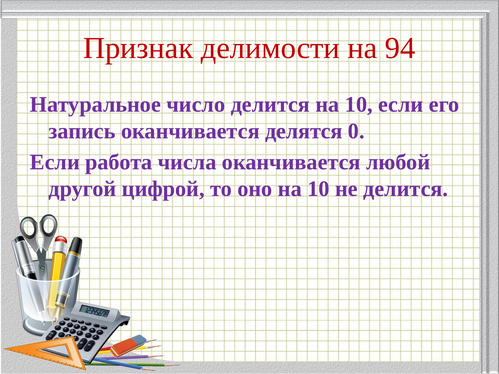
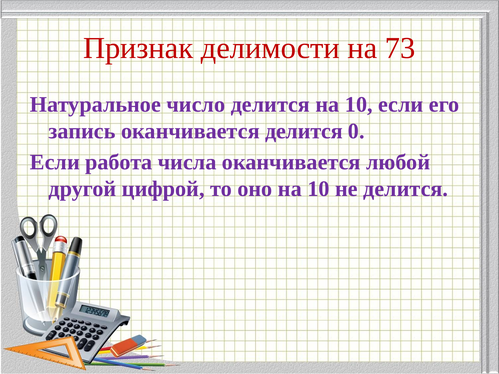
94: 94 -> 73 (400, 48)
оканчивается делятся: делятся -> делится (304, 131)
